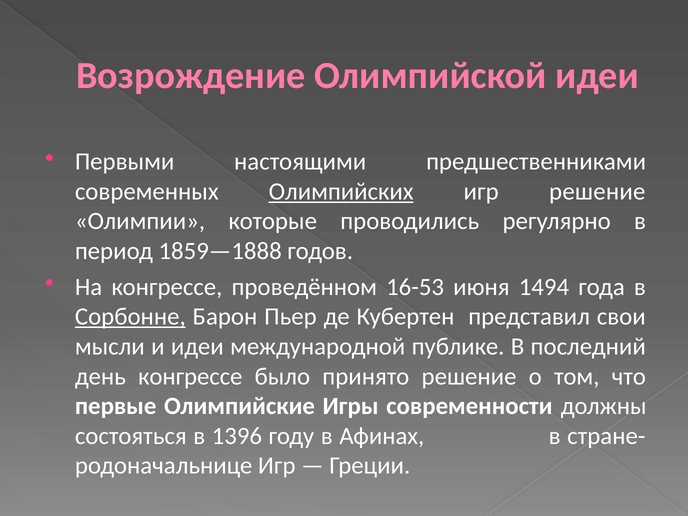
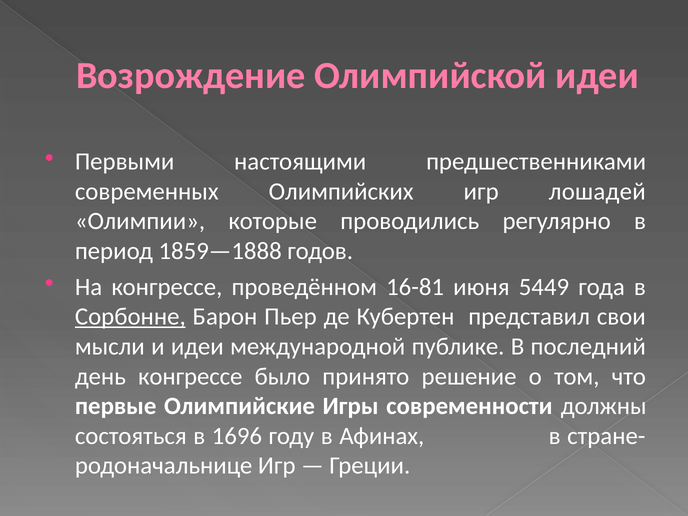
Олимпийских underline: present -> none (341, 191)
игр решение: решение -> лошадей (597, 191)
16-53: 16-53 -> 16-81 (415, 287)
1494: 1494 -> 5449 (544, 287)
1396: 1396 -> 1696 (237, 436)
